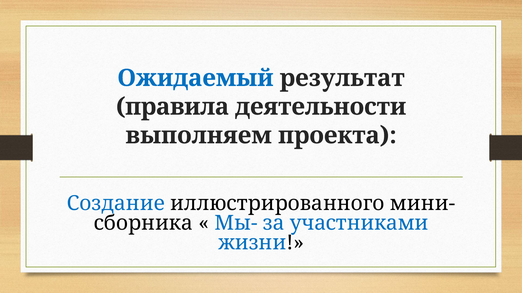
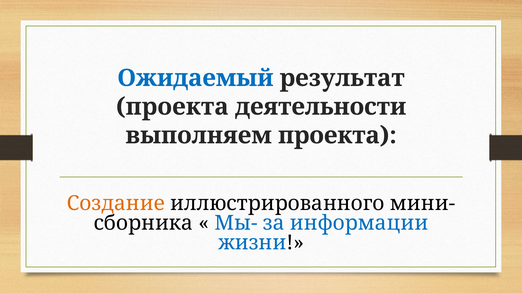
правила: правила -> проекта (172, 107)
Создание colour: blue -> orange (116, 204)
участниками: участниками -> информации (359, 223)
